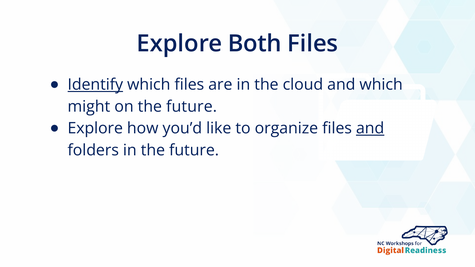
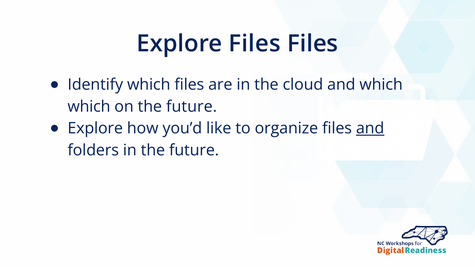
Explore Both: Both -> Files (255, 44)
Identify underline: present -> none (95, 85)
might: might -> which (89, 107)
